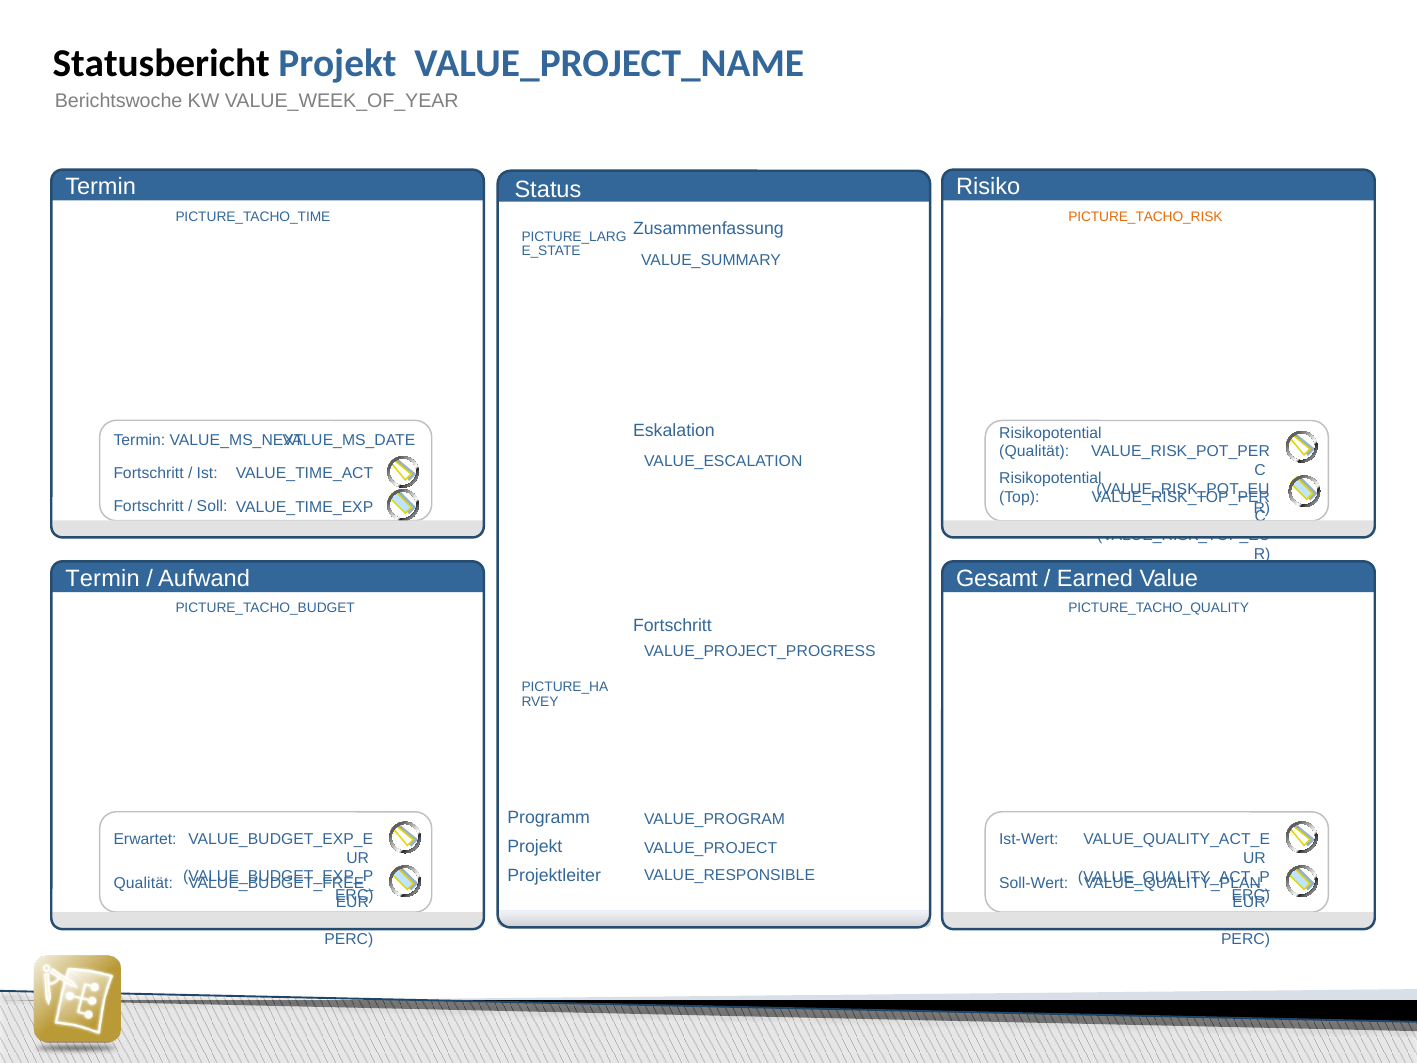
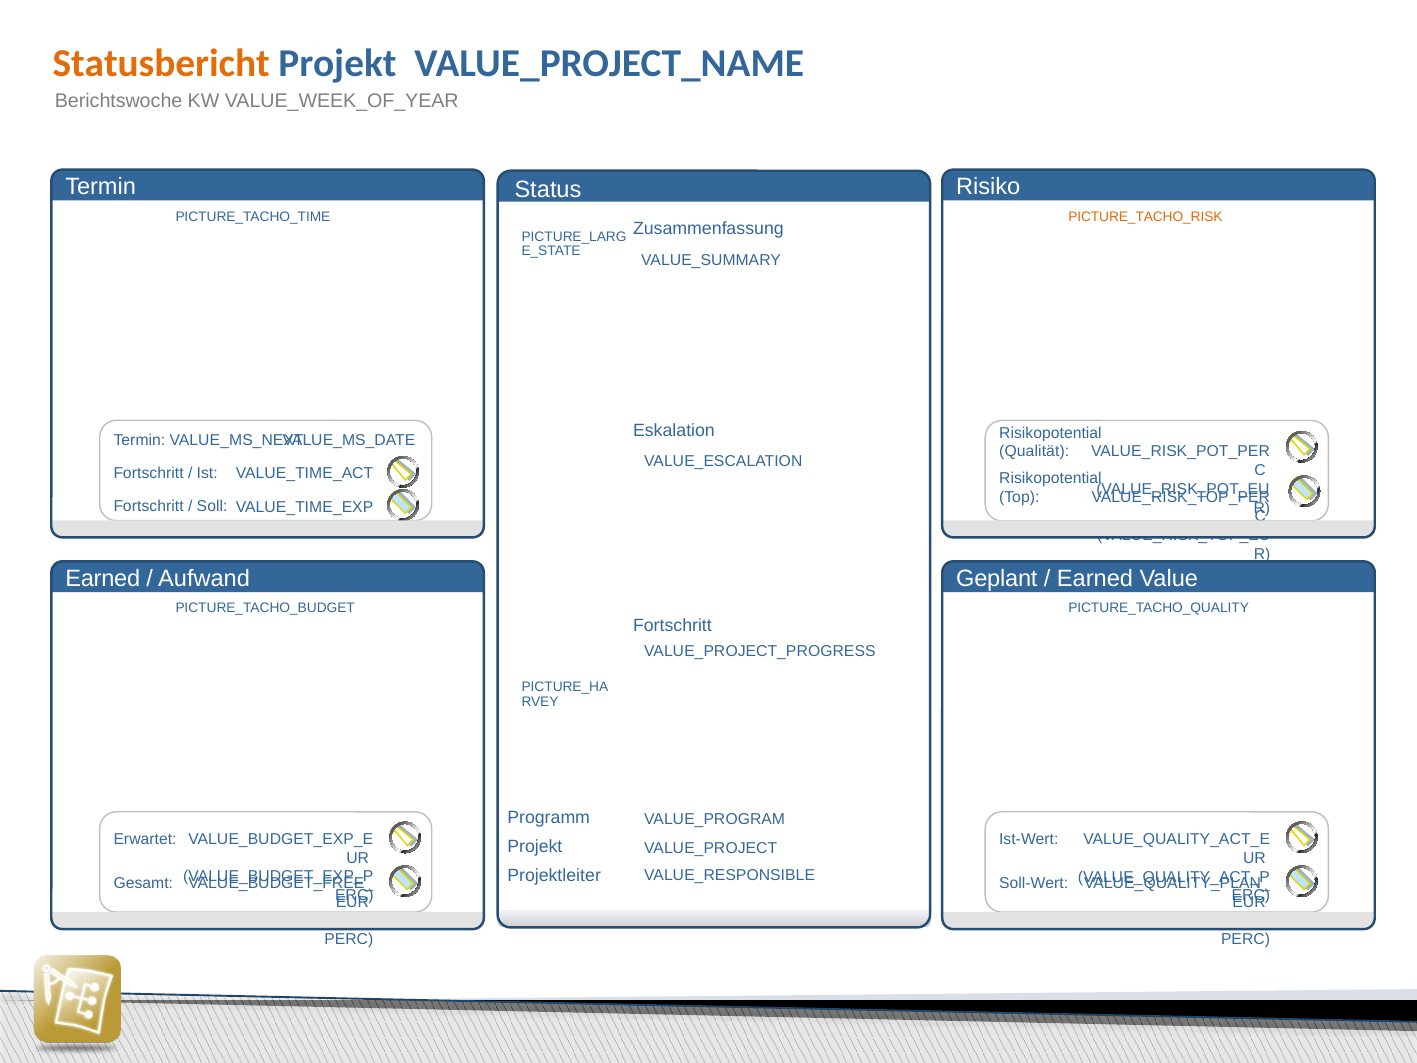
Statusbericht colour: black -> orange (161, 64)
Termin: Termin -> Earned (103, 578)
Gesamt: Gesamt -> Geplant (997, 578)
Qualität: Qualität -> Gesamt (143, 883)
